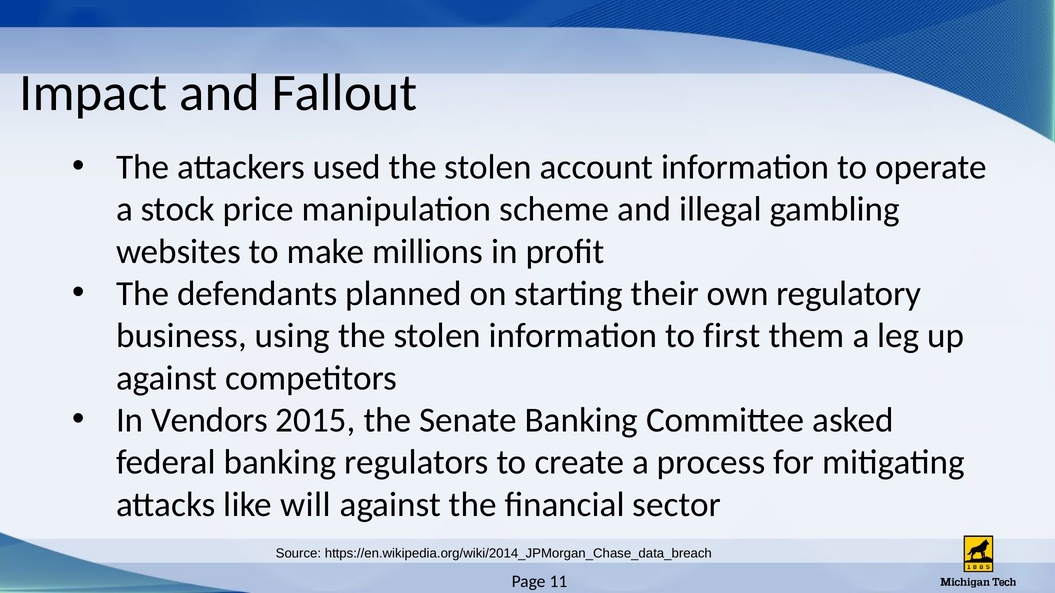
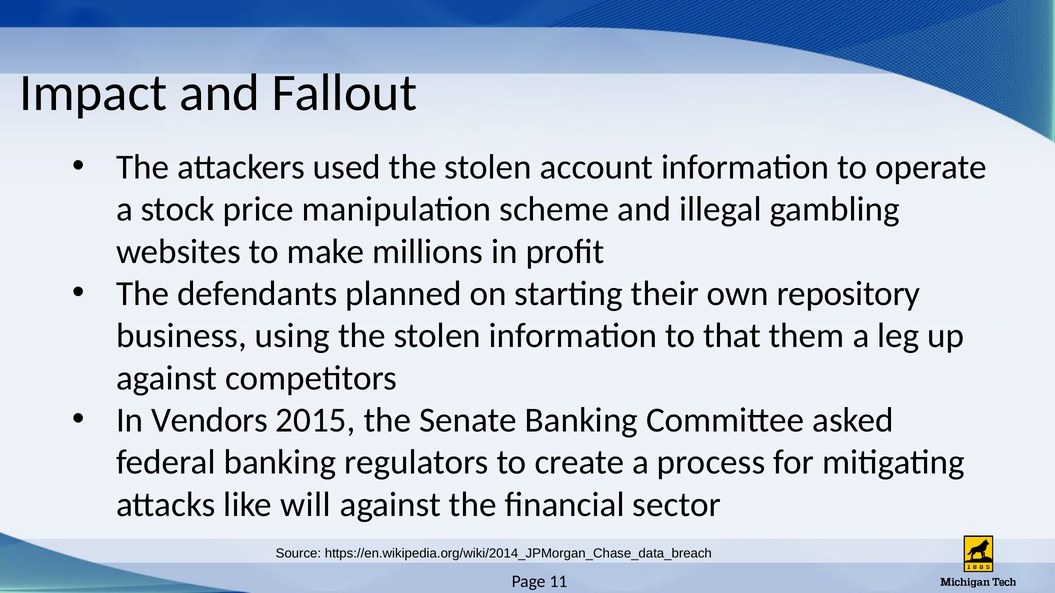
regulatory: regulatory -> repository (848, 294)
first: first -> that (732, 336)
